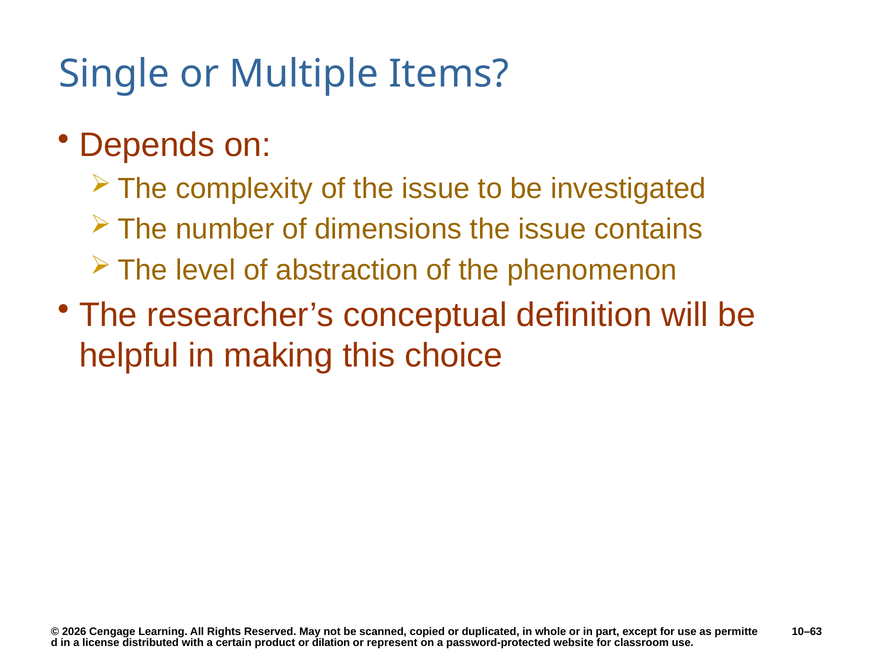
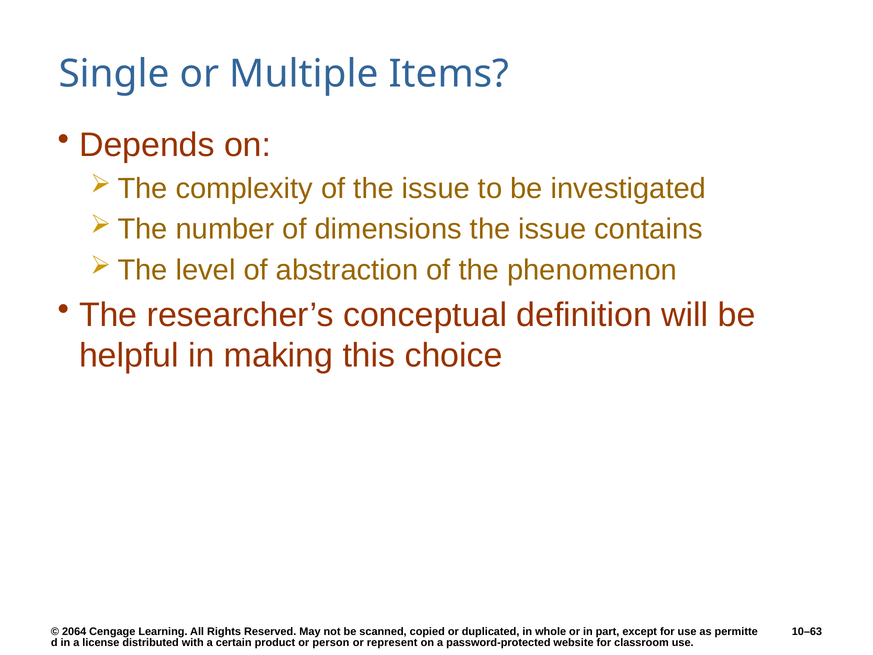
2026: 2026 -> 2064 (74, 632)
dilation: dilation -> person (331, 642)
